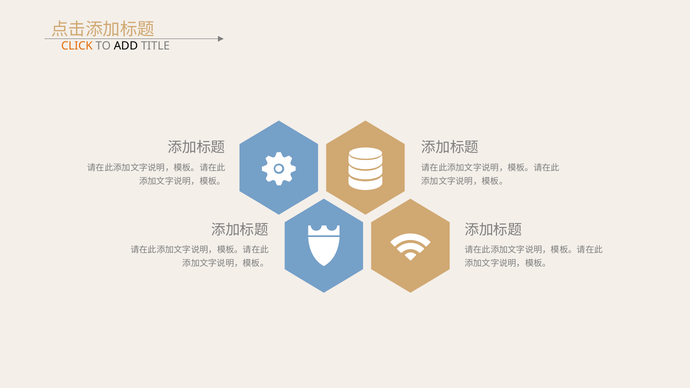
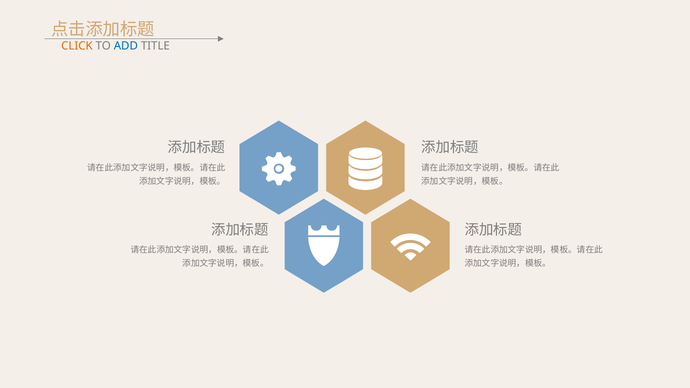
ADD colour: black -> blue (126, 46)
